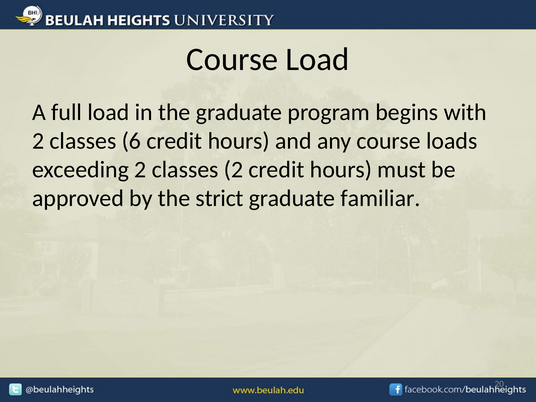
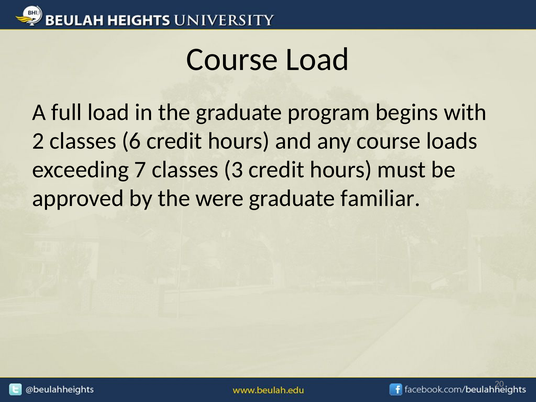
exceeding 2: 2 -> 7 (140, 170)
classes 2: 2 -> 3 (234, 170)
strict: strict -> were (220, 198)
